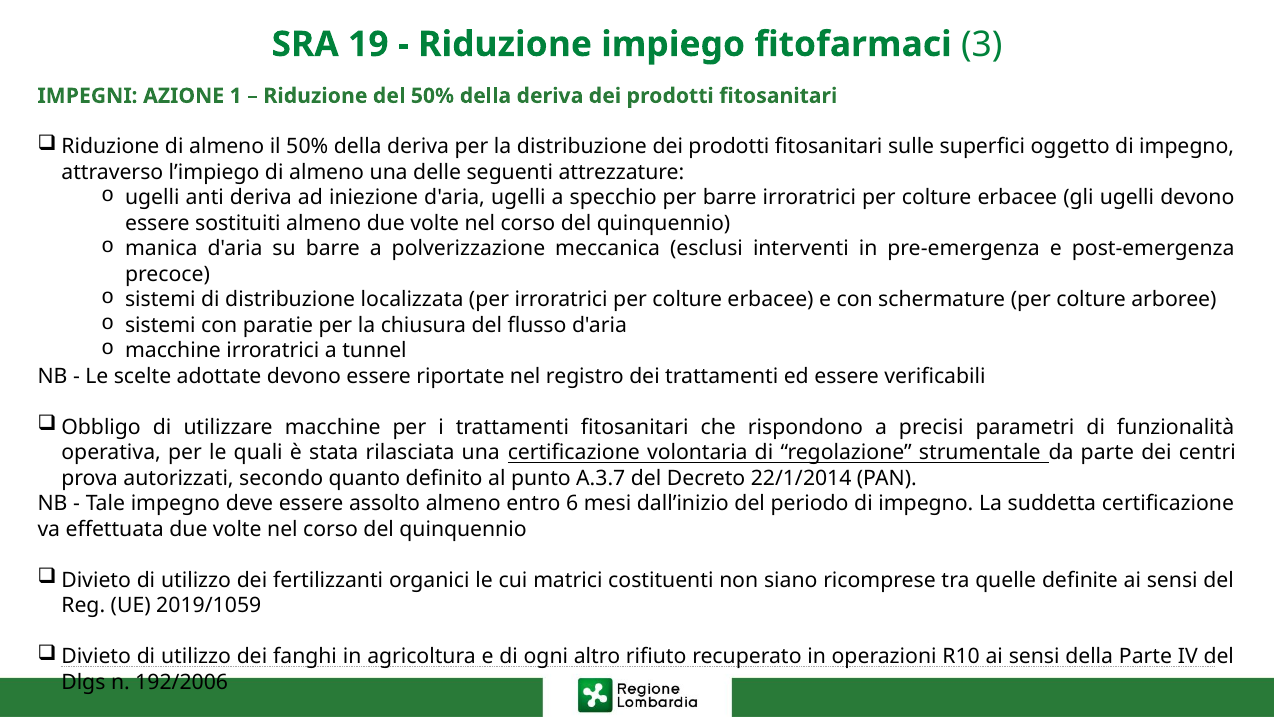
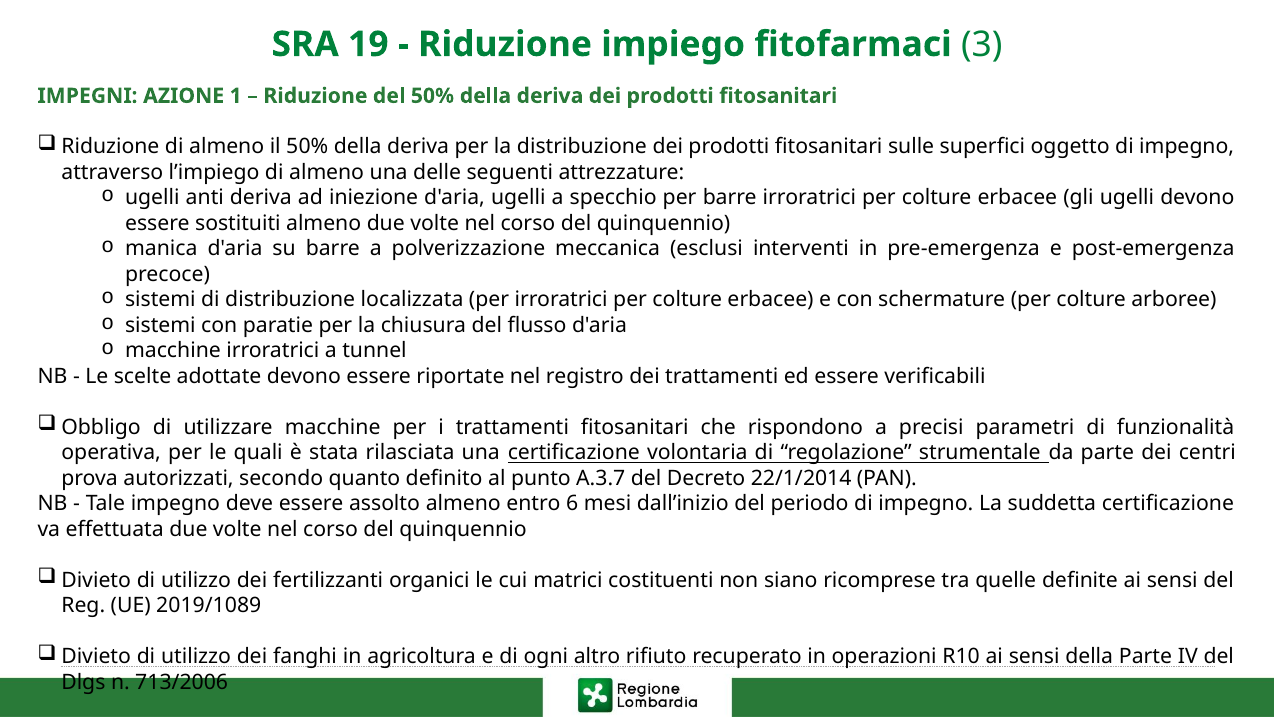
2019/1059: 2019/1059 -> 2019/1089 (209, 605)
192/2006: 192/2006 -> 713/2006 (182, 682)
